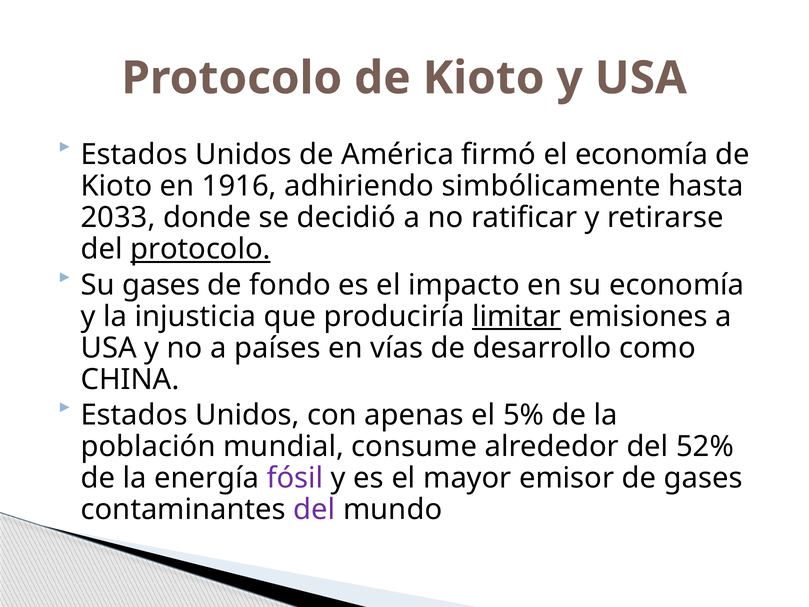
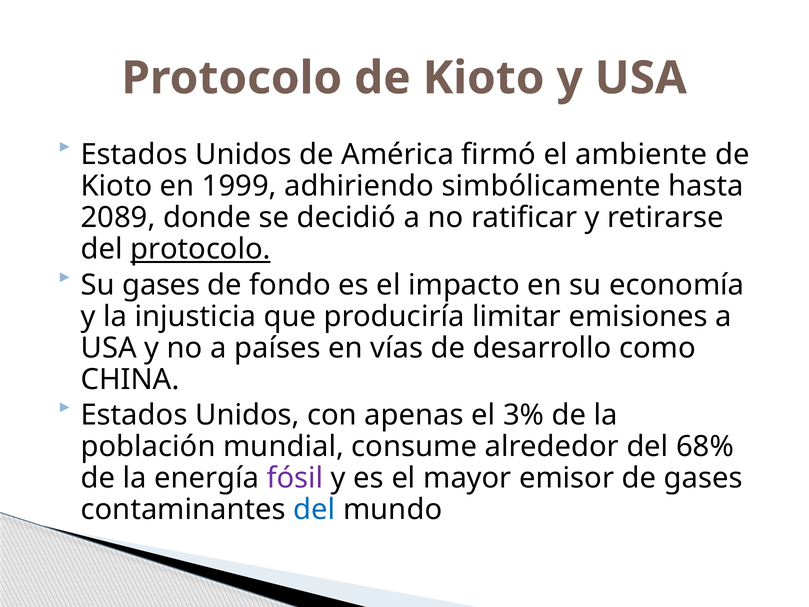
el economía: economía -> ambiente (641, 155)
1916: 1916 -> 1999 (239, 186)
2033: 2033 -> 2089 (118, 218)
limitar underline: present -> none (517, 316)
5%: 5% -> 3% (524, 415)
52%: 52% -> 68% (705, 446)
del colour: purple -> blue (314, 509)
